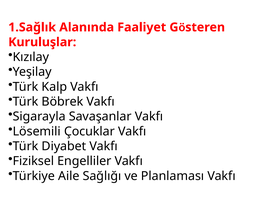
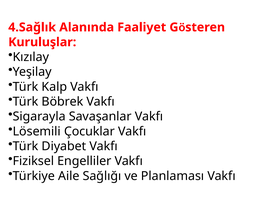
1.Sağlık: 1.Sağlık -> 4.Sağlık (32, 27)
